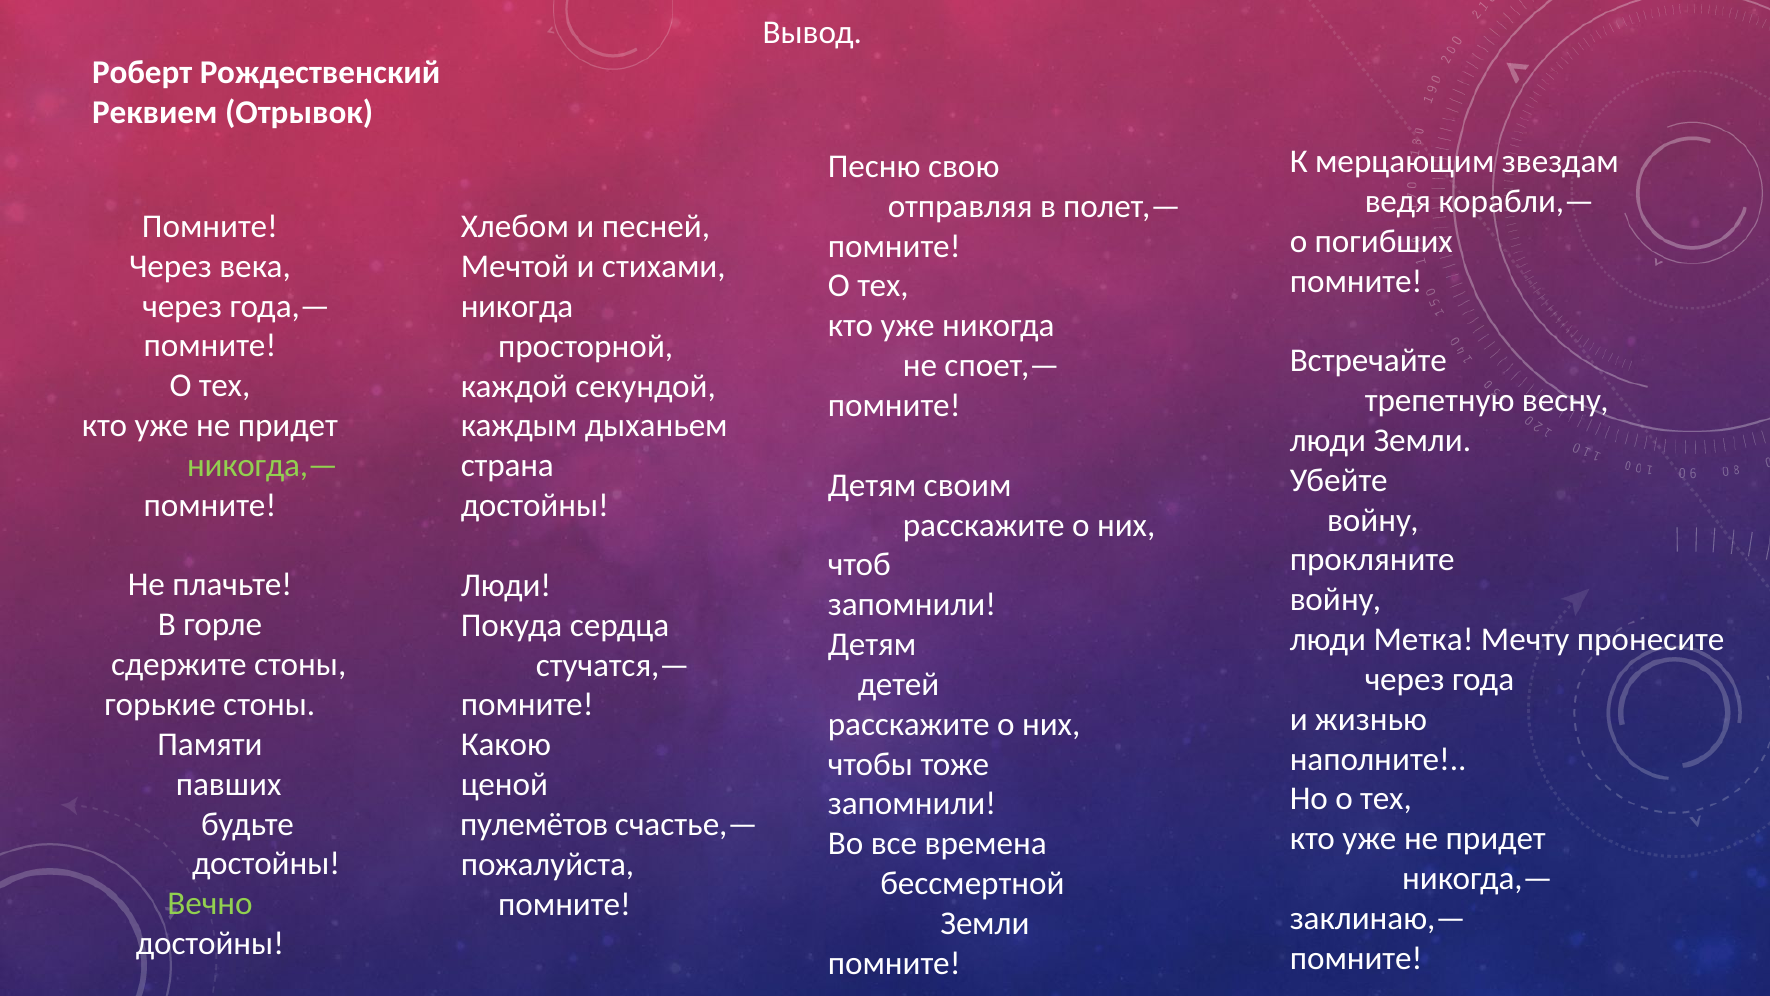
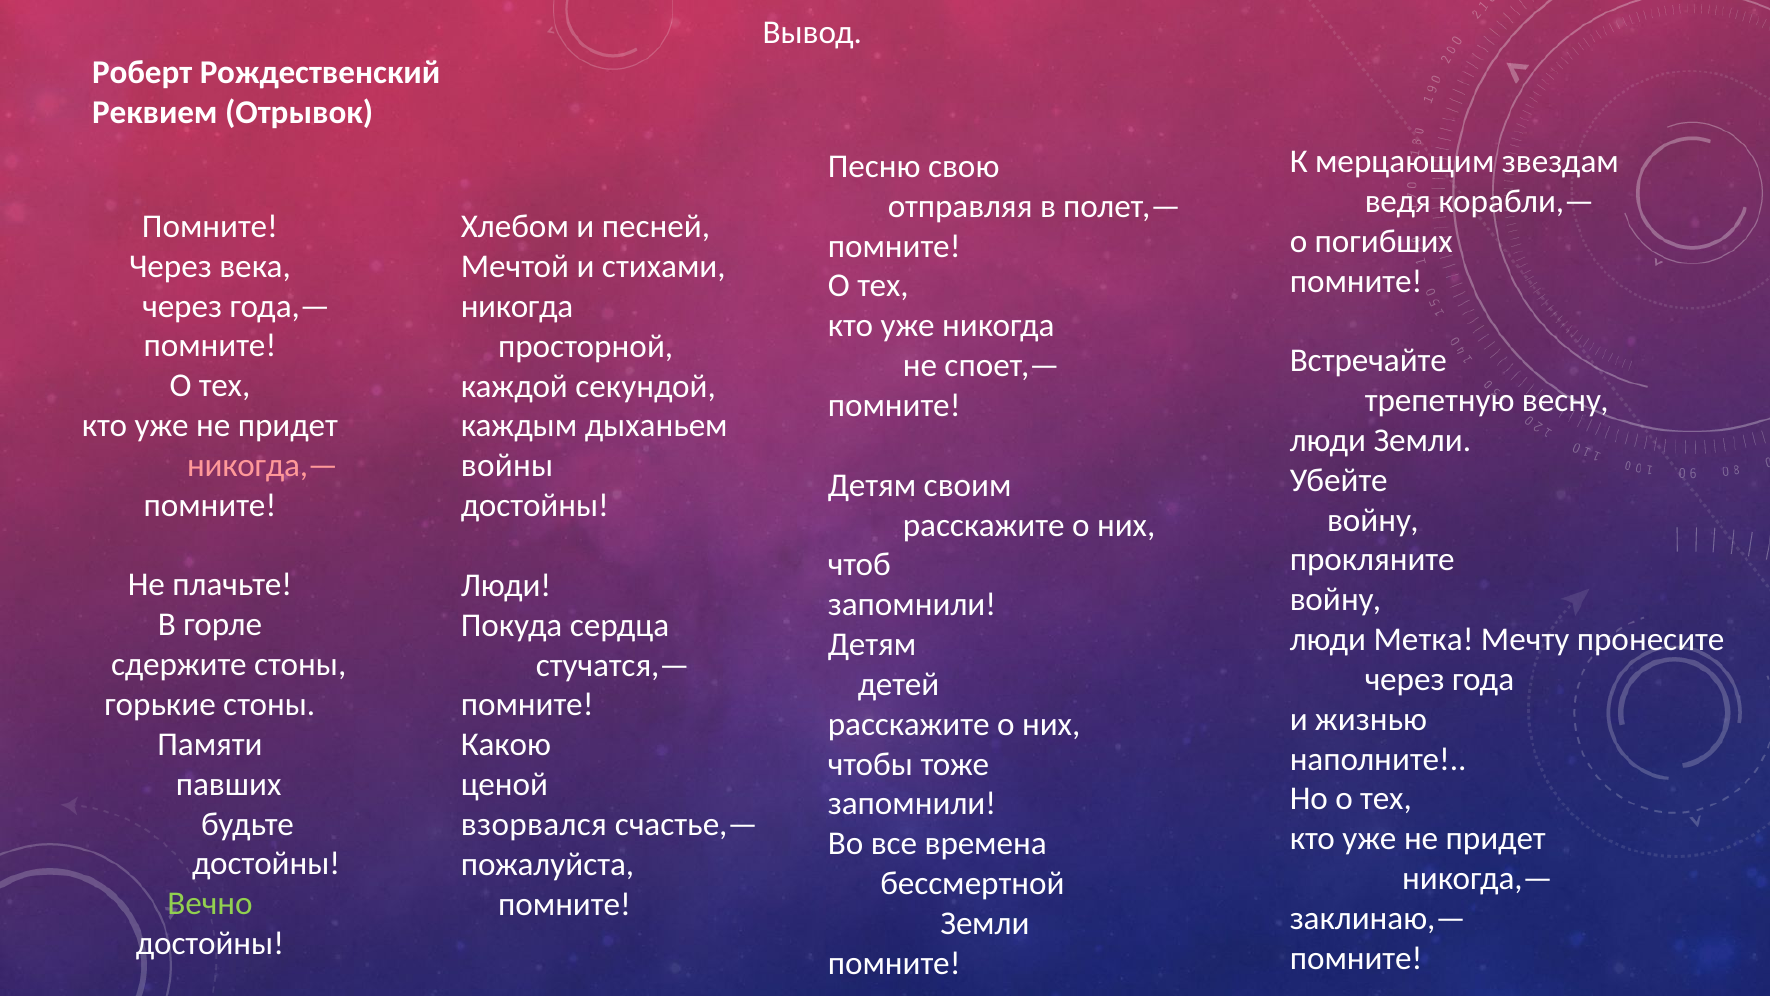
никогда,— colour: light green -> pink (263, 465)
страна: страна -> войны (507, 466)
пулемётов: пулемётов -> взорвался (534, 824)
